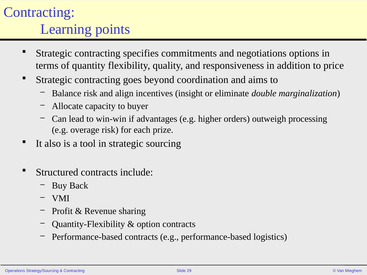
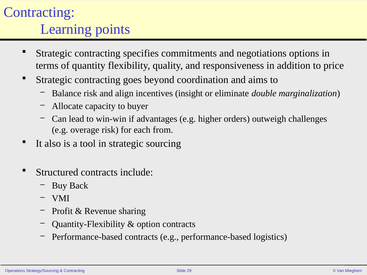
processing: processing -> challenges (308, 119)
prize: prize -> from (163, 130)
